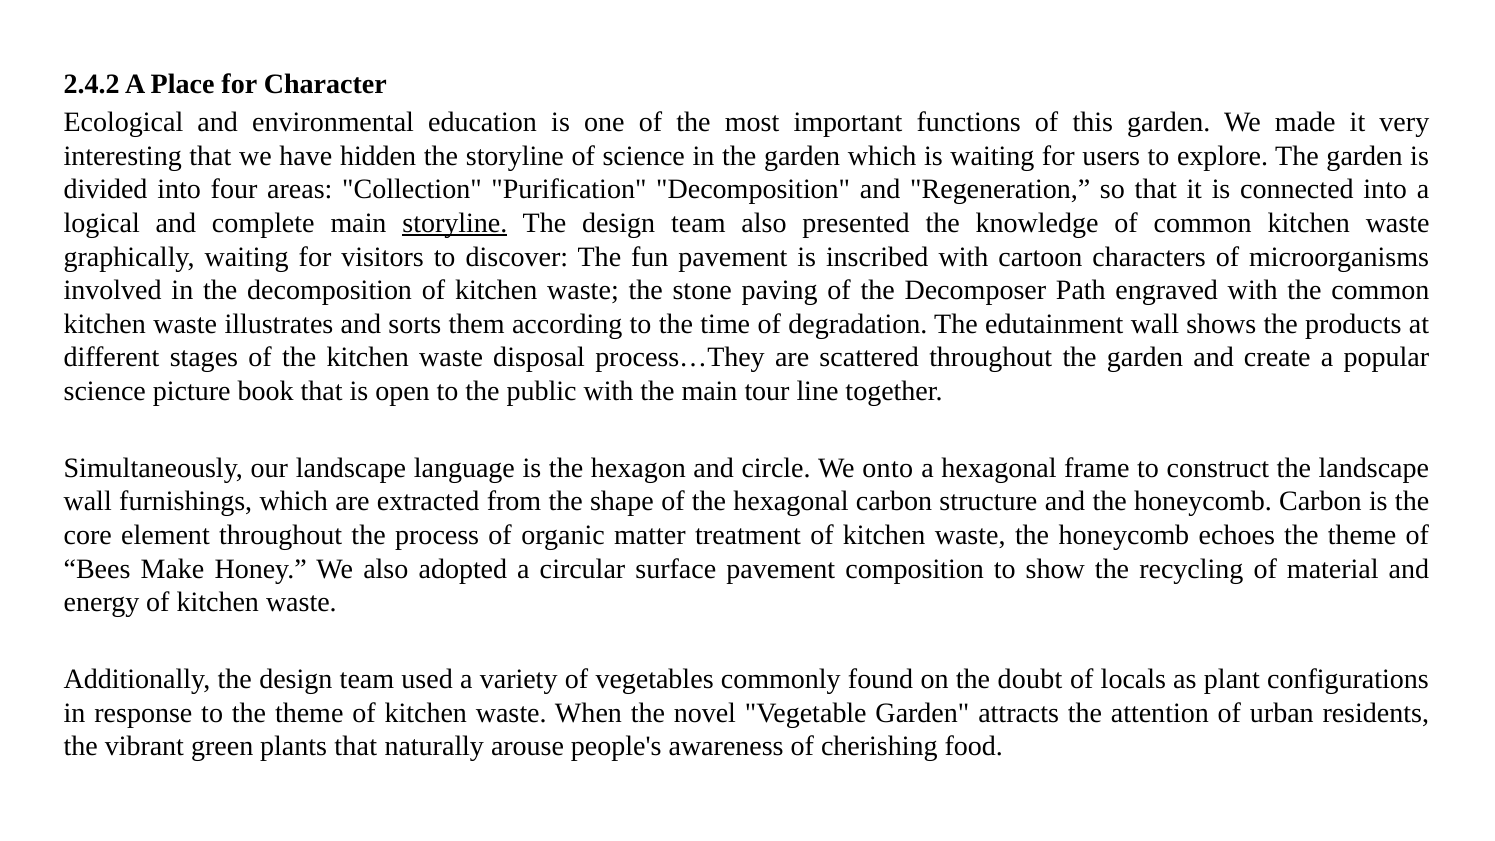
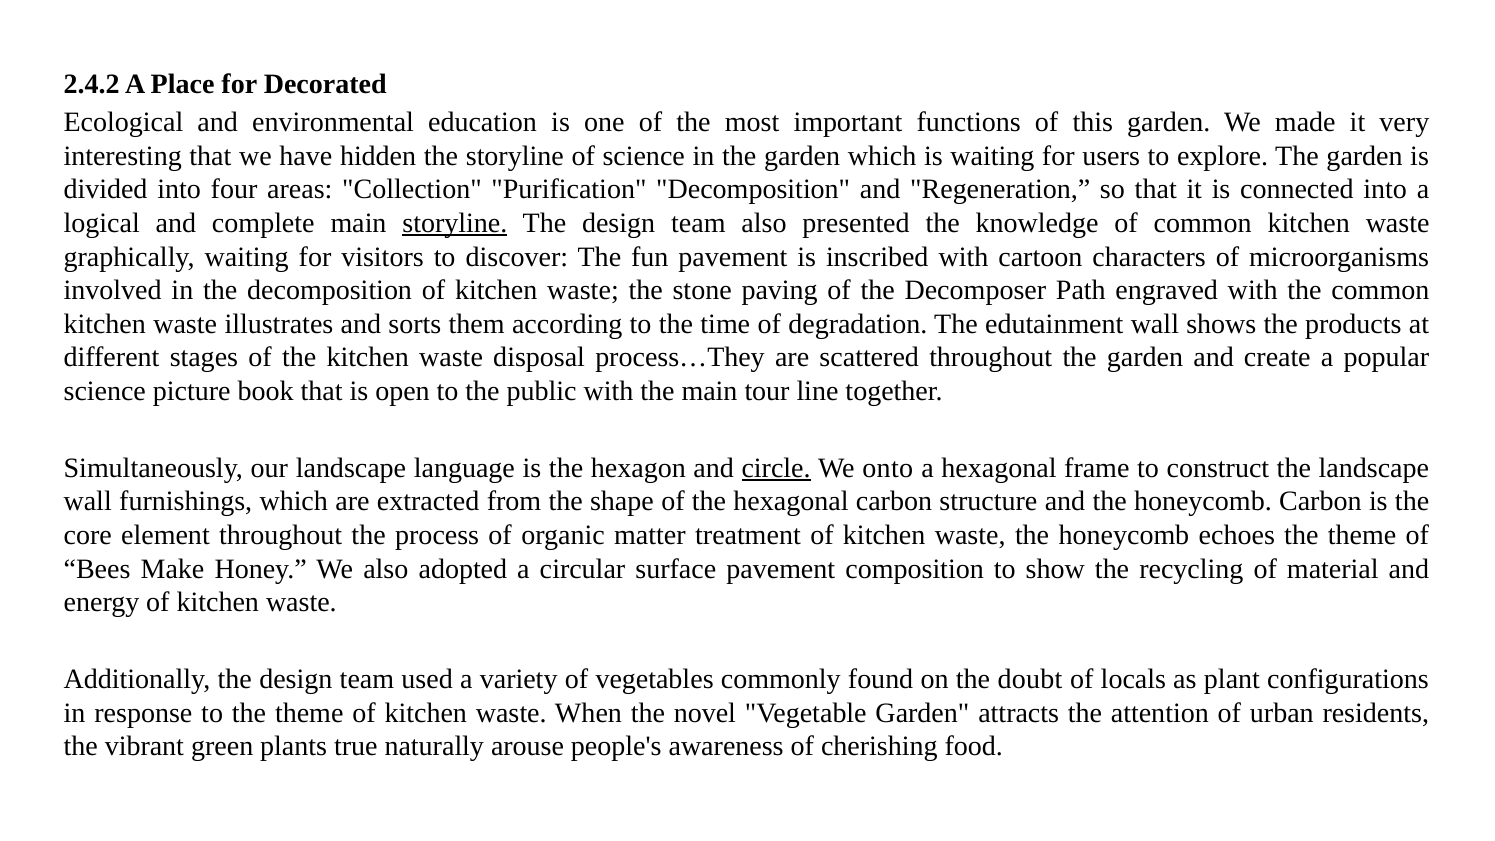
Character: Character -> Decorated (325, 84)
circle underline: none -> present (776, 468)
plants that: that -> true (356, 746)
